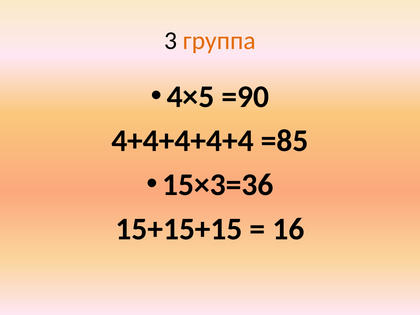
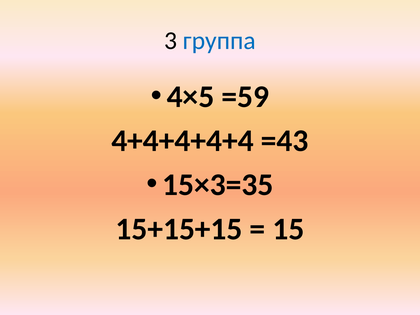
группа colour: orange -> blue (219, 41)
=90: =90 -> =59 (245, 97)
=85: =85 -> =43 (285, 141)
15×3=36: 15×3=36 -> 15×3=35 (218, 185)
16: 16 -> 15 (288, 229)
